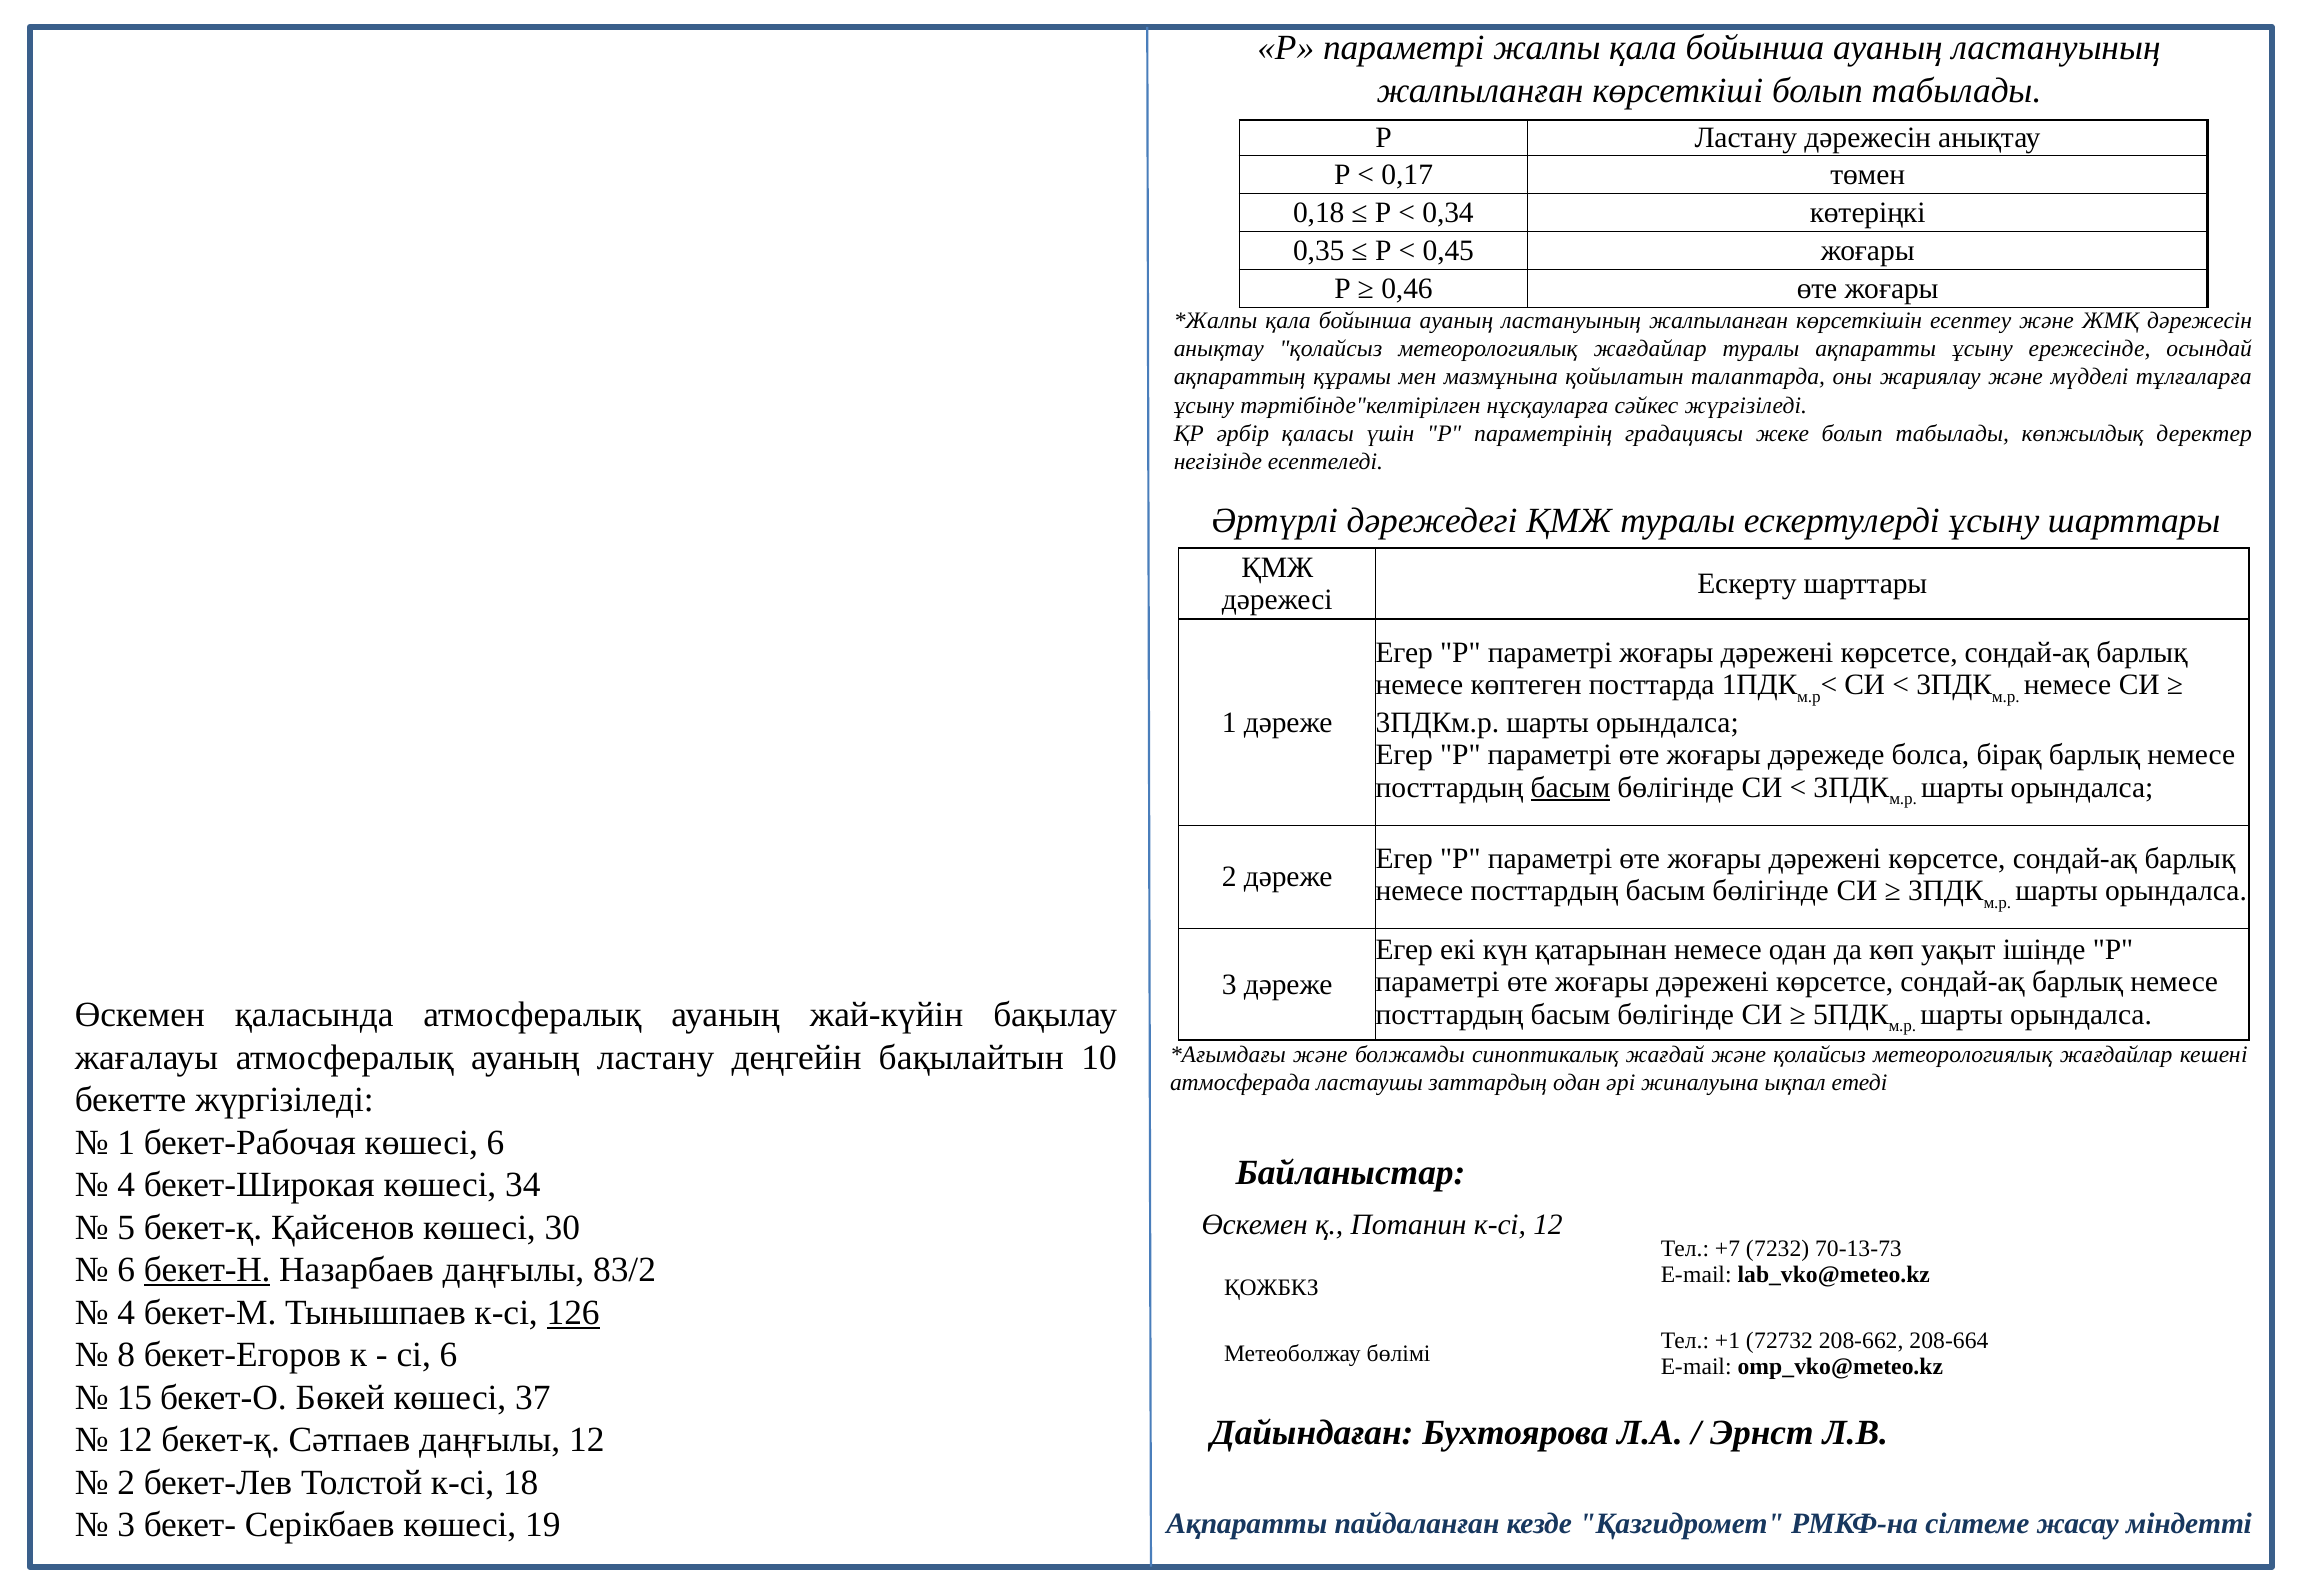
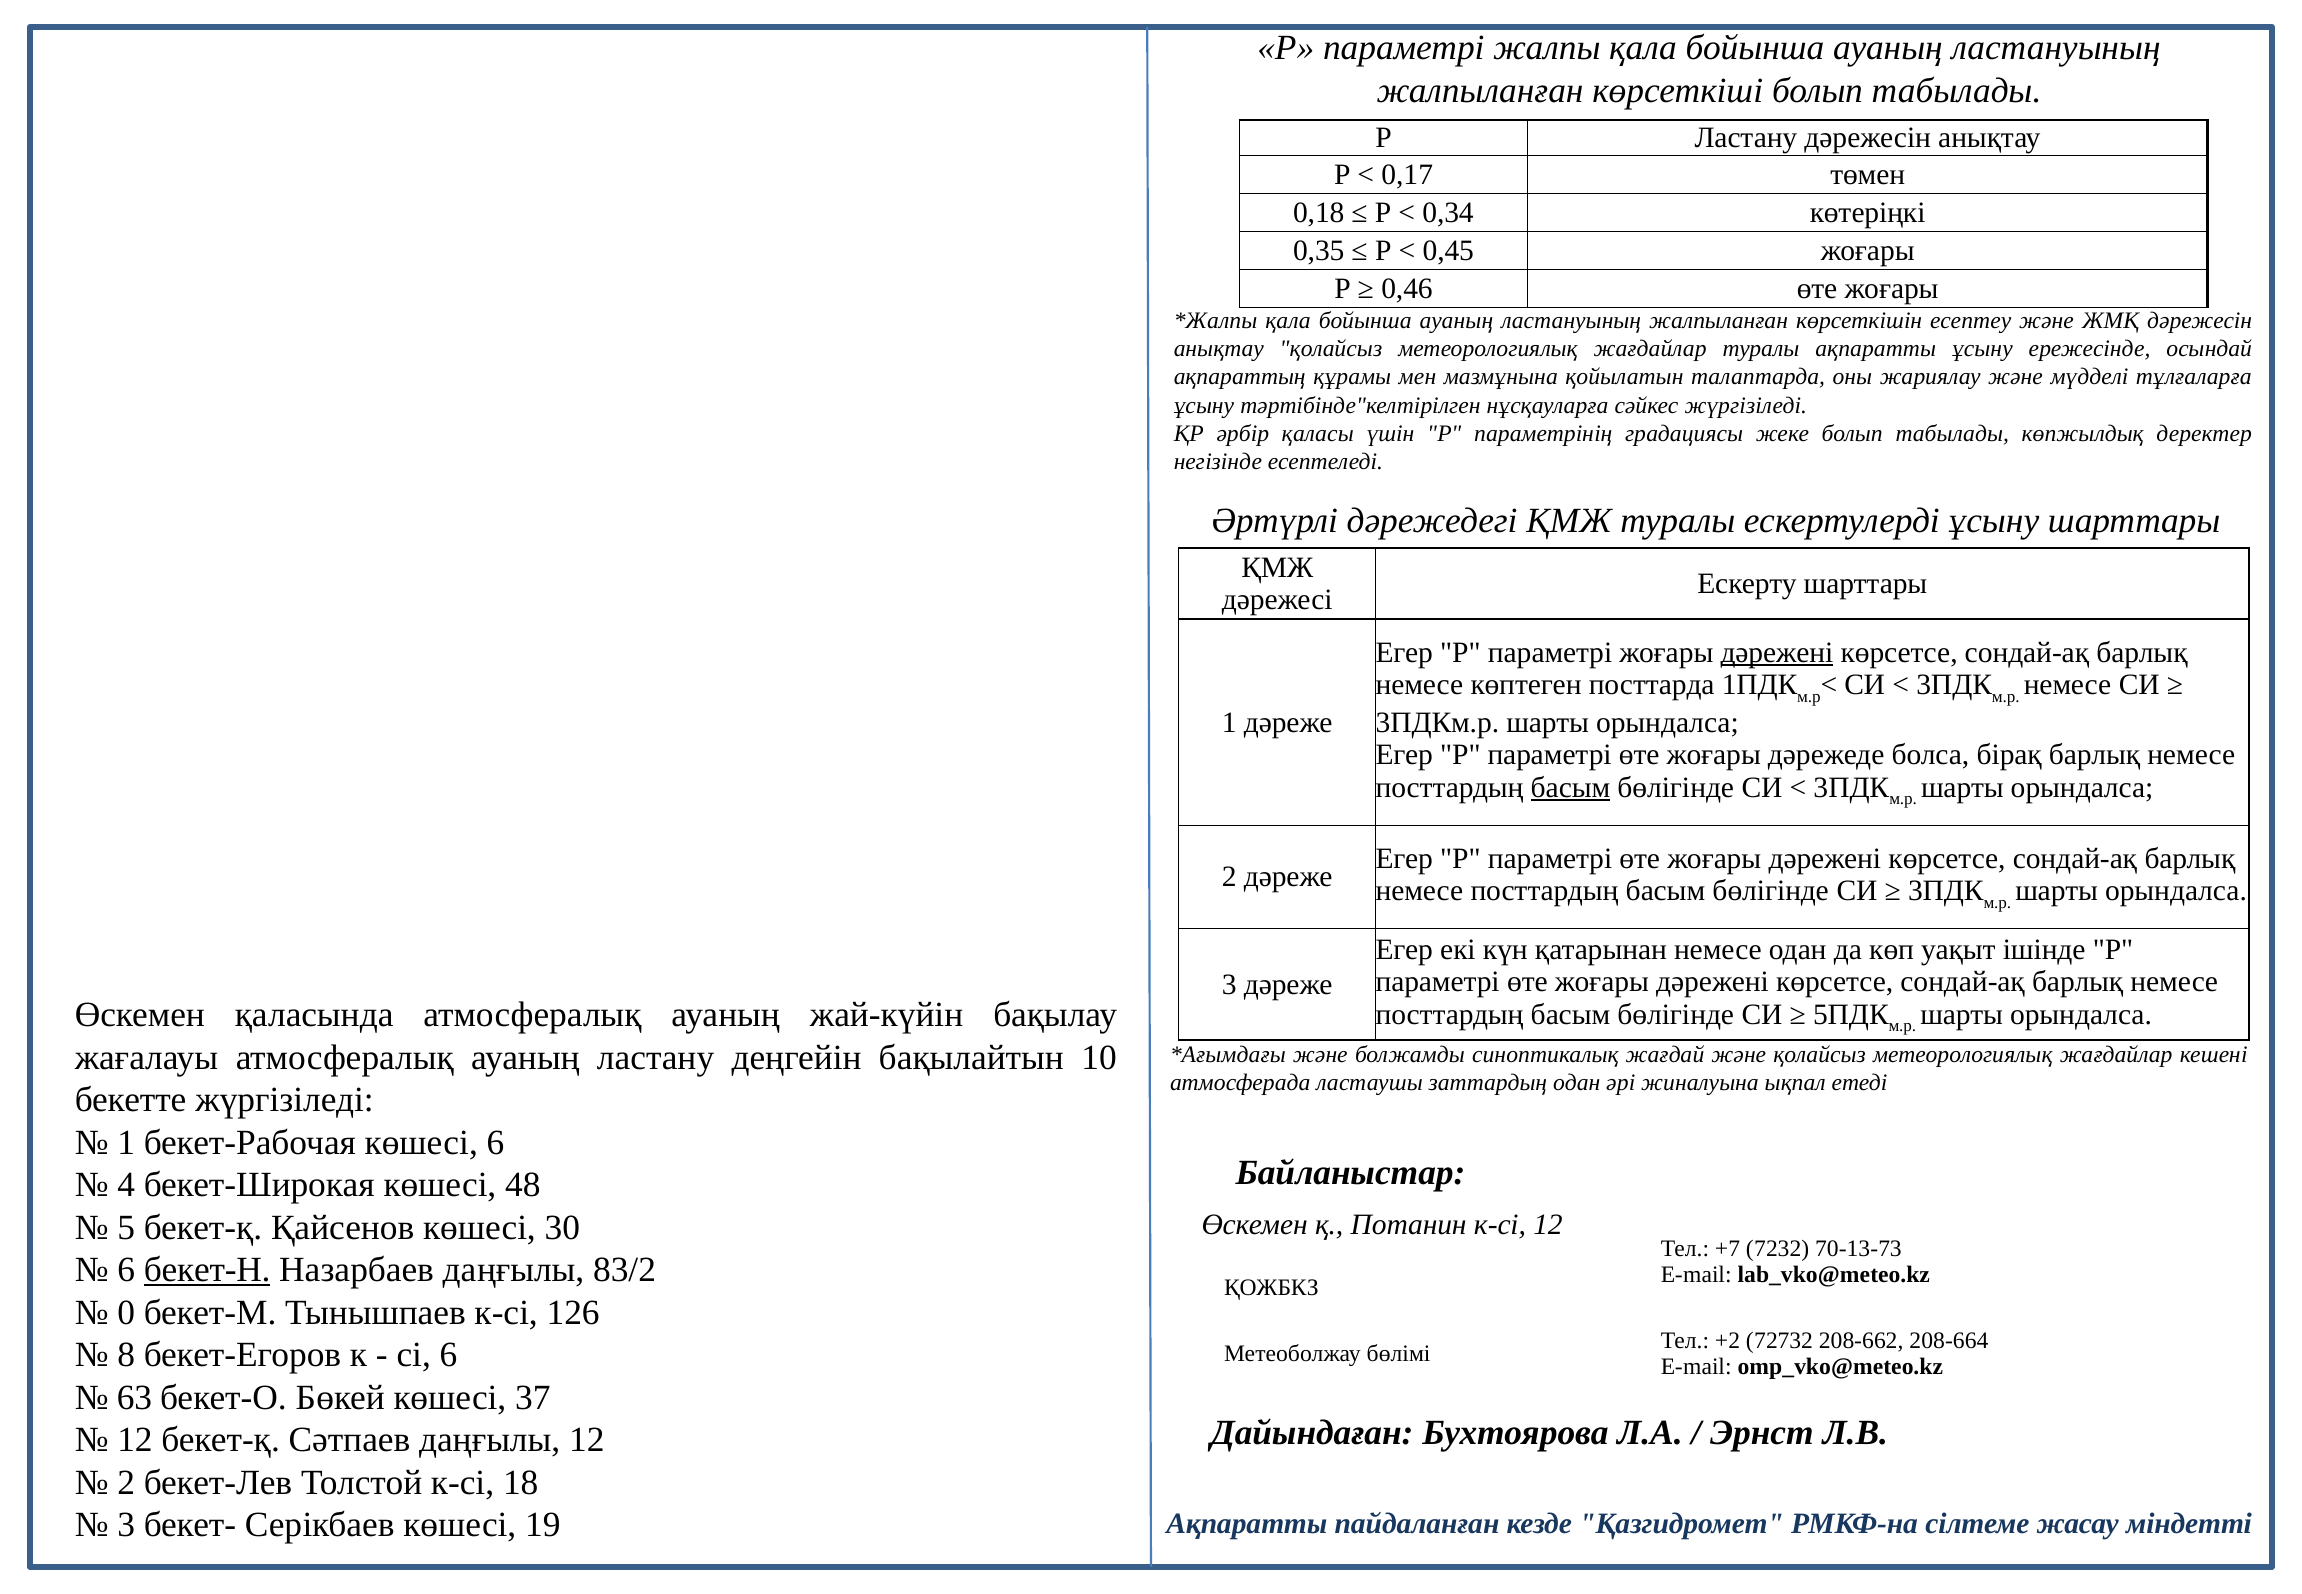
дәрежені underline: none -> present (1777, 652)
34: 34 -> 48 (523, 1185)
4: 4 -> 0 (126, 1312)
126 underline: present -> none (573, 1312)
+1: +1 -> +2 (1727, 1340)
15: 15 -> 63 (134, 1397)
